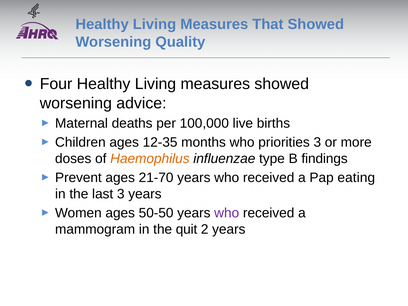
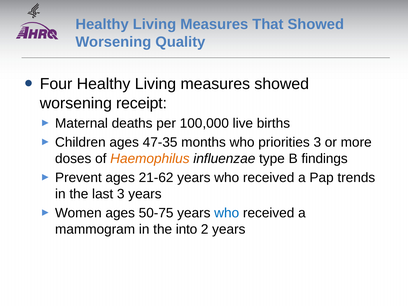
advice: advice -> receipt (141, 103)
12-35: 12-35 -> 47-35 (160, 142)
21-70: 21-70 -> 21-62 (156, 178)
eating: eating -> trends (356, 178)
50-50: 50-50 -> 50-75 (156, 213)
who colour: purple -> blue (227, 213)
quit: quit -> into (187, 229)
